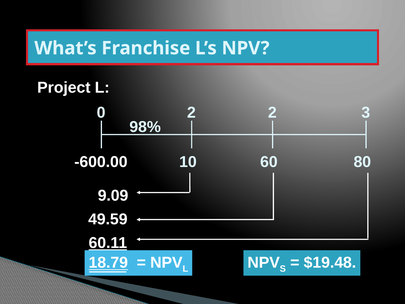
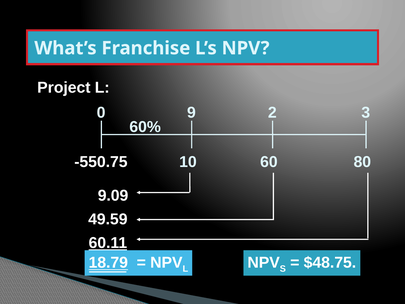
0 2: 2 -> 9 (191, 112)
98%: 98% -> 60% (145, 127)
-600.00: -600.00 -> -550.75 (101, 162)
$19.48: $19.48 -> $48.75 (330, 262)
